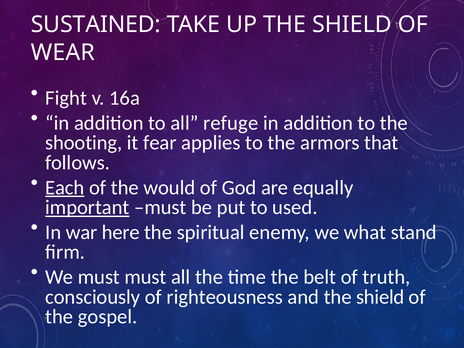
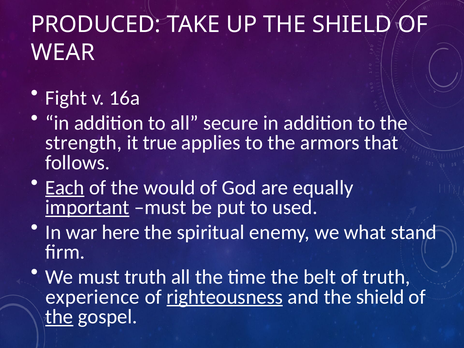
SUSTAINED: SUSTAINED -> PRODUCED (96, 25)
refuge: refuge -> secure (231, 123)
shooting: shooting -> strength (84, 143)
fear: fear -> true (160, 143)
must must: must -> truth (146, 277)
consciously: consciously -> experience (93, 297)
righteousness underline: none -> present (225, 297)
the underline: none -> present (59, 317)
